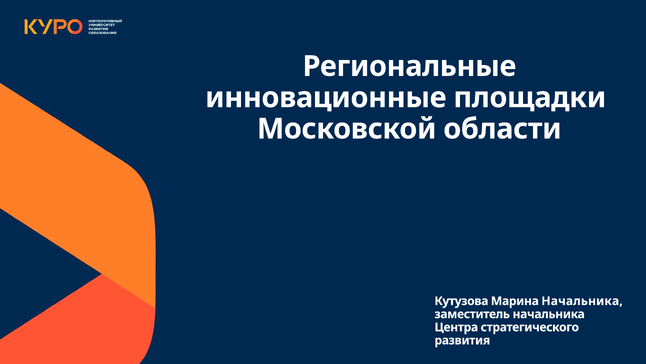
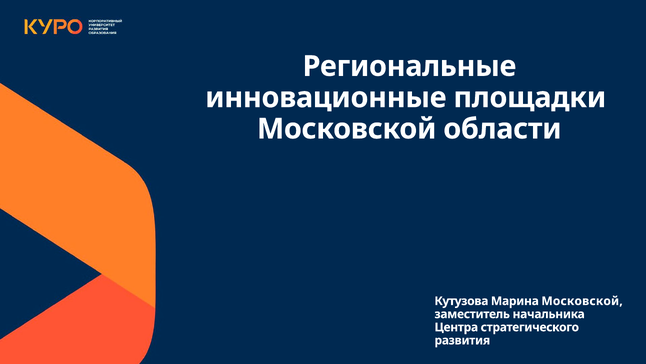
Марина Начальника: Начальника -> Московской (582, 301)
